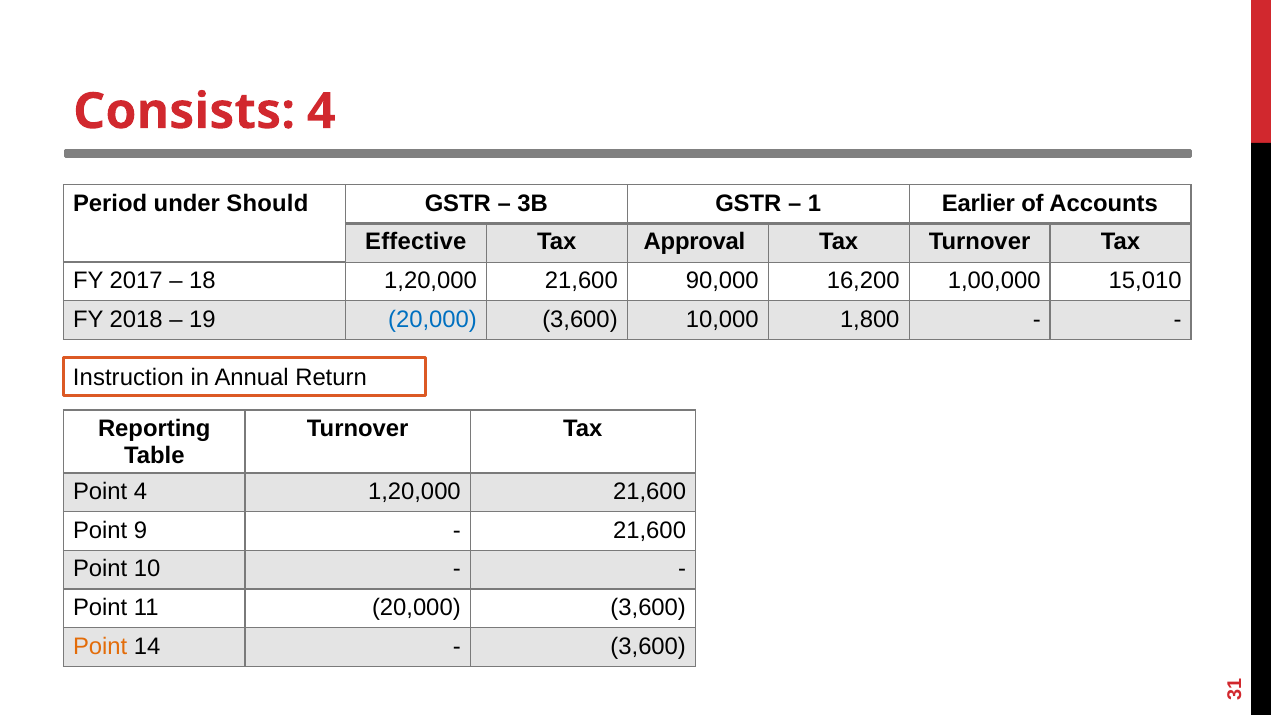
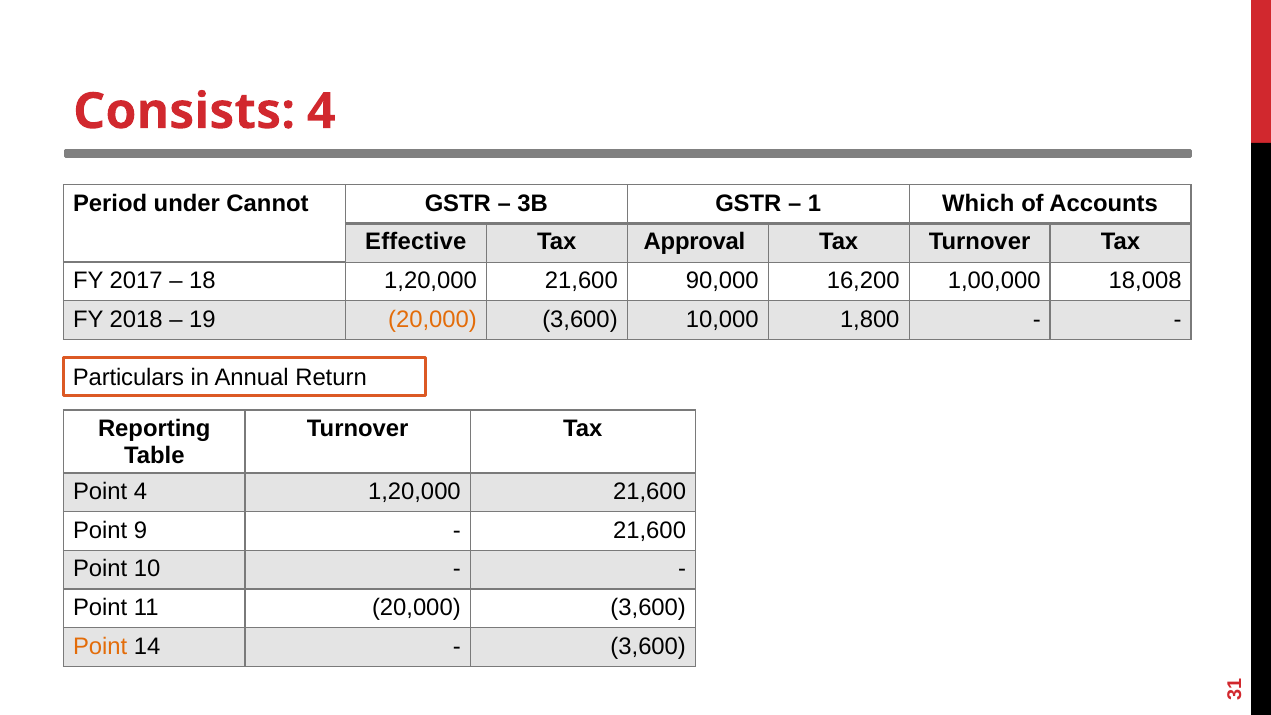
Should: Should -> Cannot (268, 203)
Earlier: Earlier -> Which (978, 203)
15,010: 15,010 -> 18,008 (1145, 281)
20,000 colour: blue -> orange (433, 319)
Instruction: Instruction -> Particulars (129, 378)
